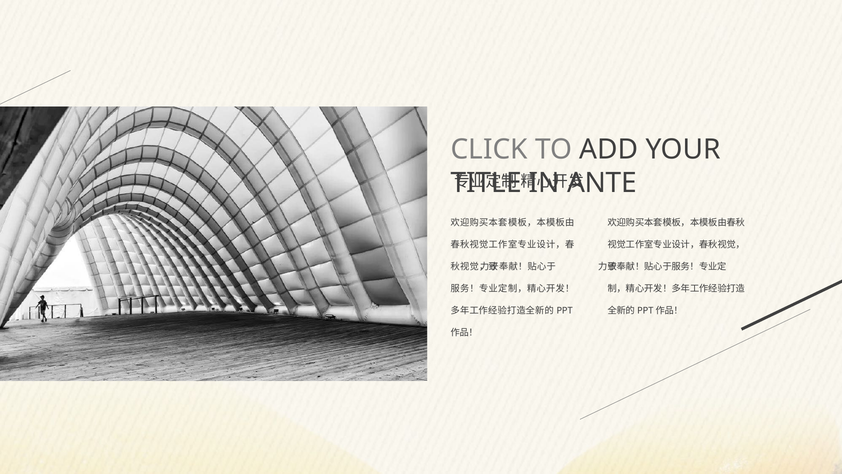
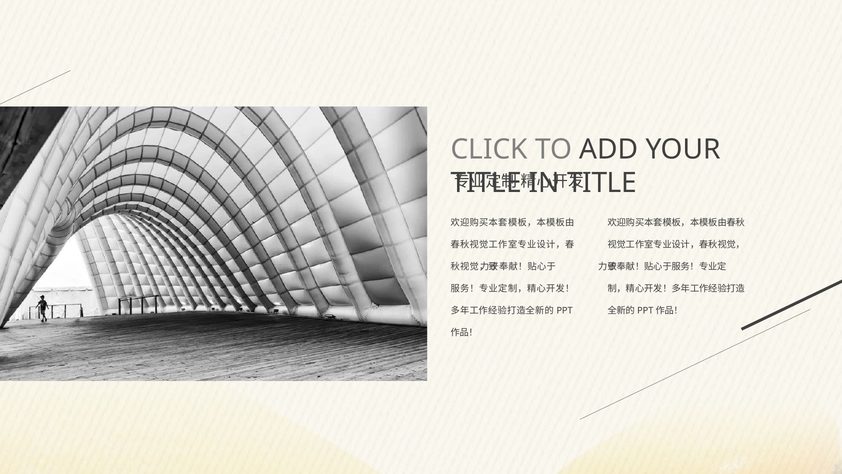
ANTE: ANTE -> TITLE (602, 183)
